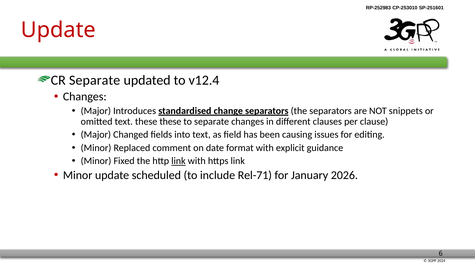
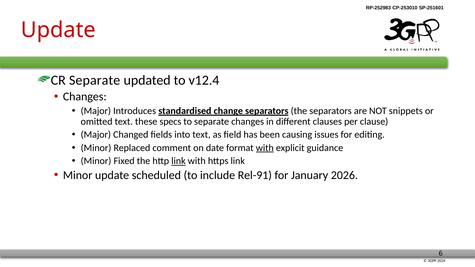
these these: these -> specs (170, 122)
with underline: none -> present (265, 148)
Rel-71: Rel-71 -> Rel-91 (255, 175)
